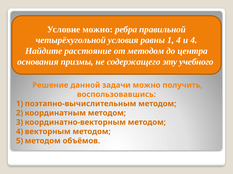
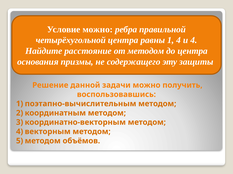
четырёхугольной условия: условия -> центра (123, 40)
учебного: учебного -> защиты (196, 62)
